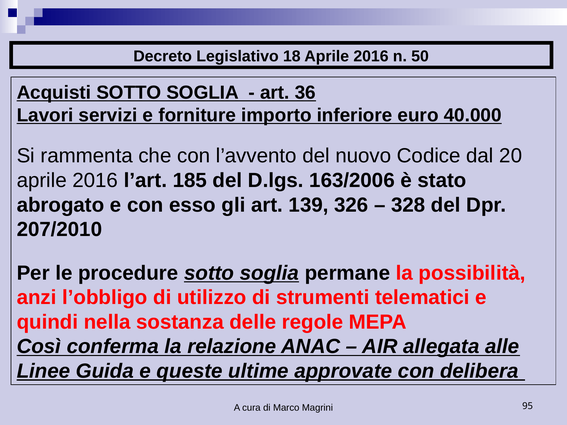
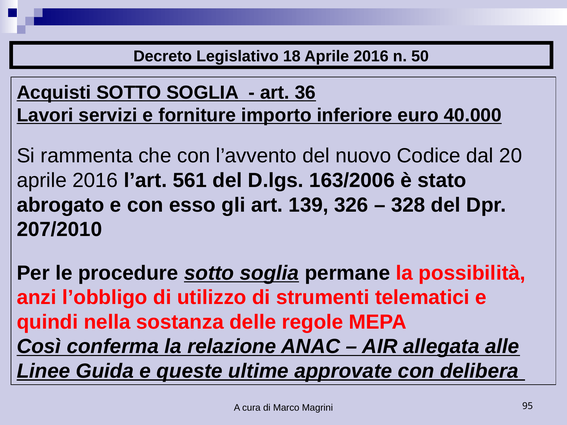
185: 185 -> 561 (190, 181)
